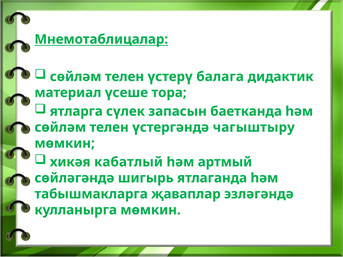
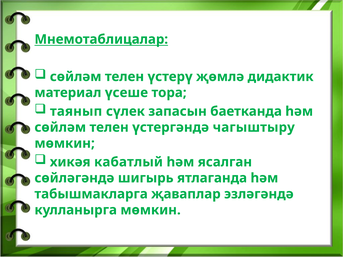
балага: балага -> җөмлә (220, 77)
ятларга: ятларга -> таянып (76, 111)
артмый: артмый -> ясалган (225, 162)
